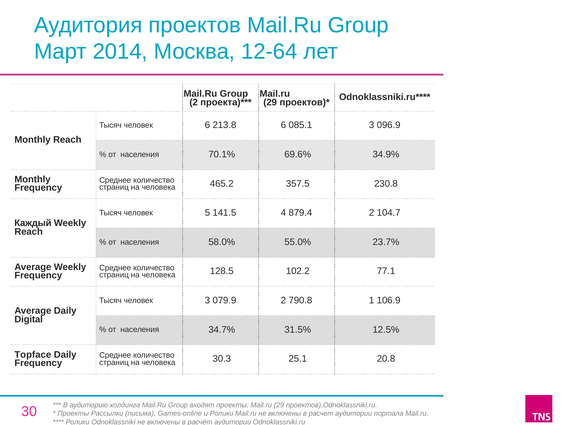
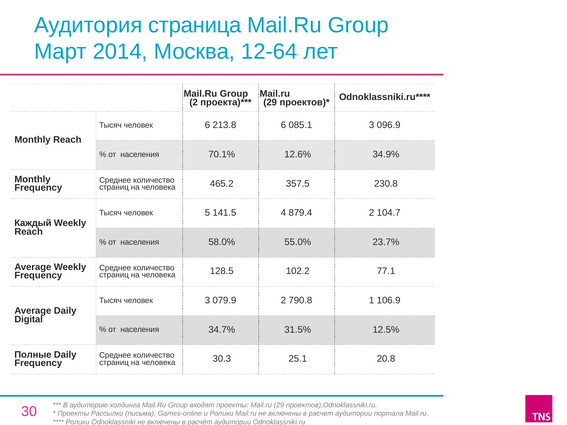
проектов: проектов -> страница (195, 25)
69.6%: 69.6% -> 12.6% (298, 154)
Topface: Topface -> Полные (33, 355)
